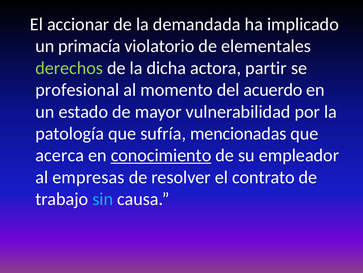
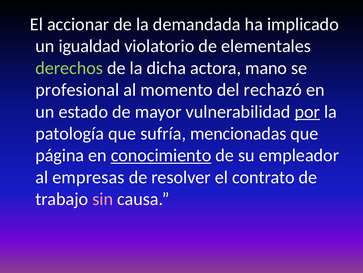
primacía: primacía -> igualdad (89, 46)
partir: partir -> mano (266, 68)
acuerdo: acuerdo -> rechazó (273, 90)
por underline: none -> present (307, 111)
acerca: acerca -> página (60, 155)
sin colour: light blue -> pink (103, 199)
